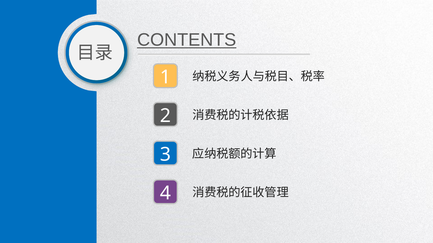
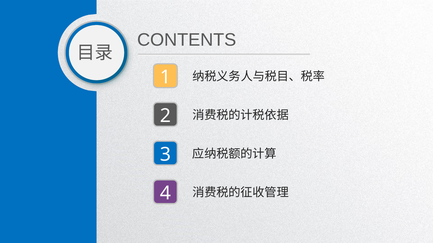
CONTENTS underline: present -> none (187, 40)
